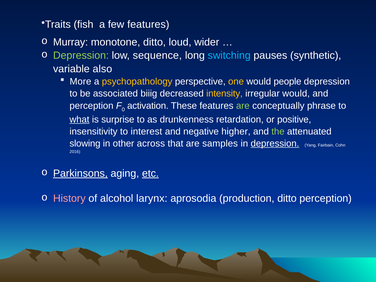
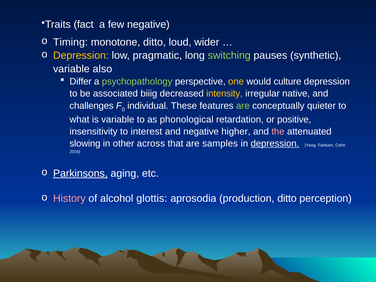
fish: fish -> fact (84, 25)
few features: features -> negative (148, 25)
Murray: Murray -> Timing (70, 42)
Depression colour: light green -> yellow (81, 56)
sequence: sequence -> pragmatic (157, 56)
switching colour: light blue -> light green (229, 56)
More: More -> Differ (81, 82)
psychopathology colour: yellow -> light green (137, 82)
people: people -> culture (288, 82)
irregular would: would -> native (296, 94)
perception: perception -> challenges (92, 106)
activation: activation -> individual (148, 106)
phrase: phrase -> quieter (321, 106)
what underline: present -> none (79, 119)
is surprise: surprise -> variable (118, 119)
drunkenness: drunkenness -> phonological (187, 119)
the colour: light green -> pink (278, 131)
etc underline: present -> none (150, 173)
larynx: larynx -> glottis (152, 198)
